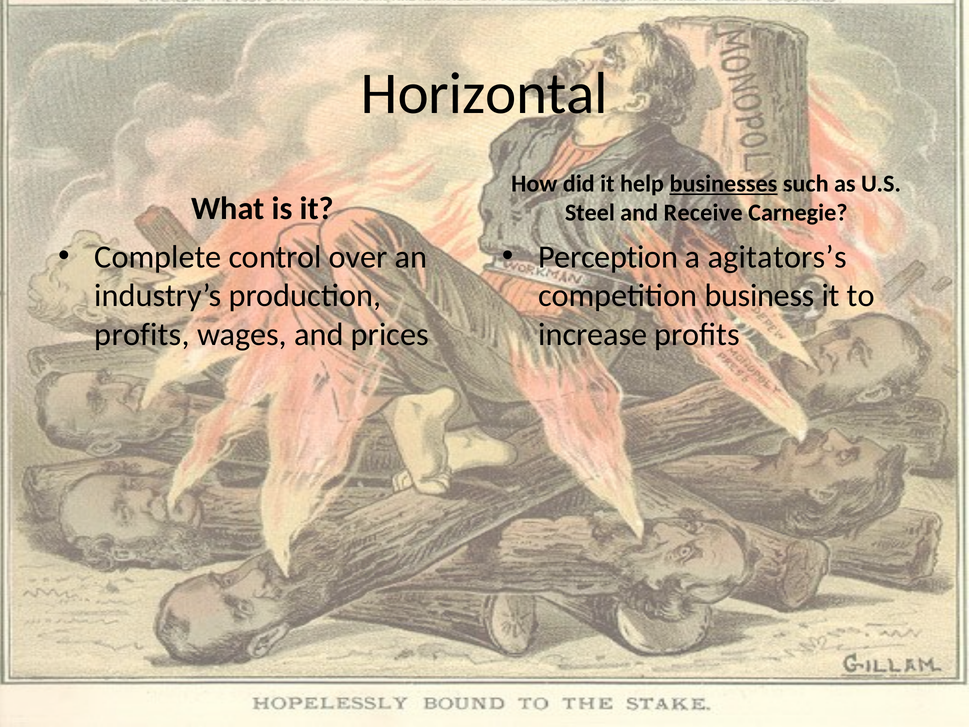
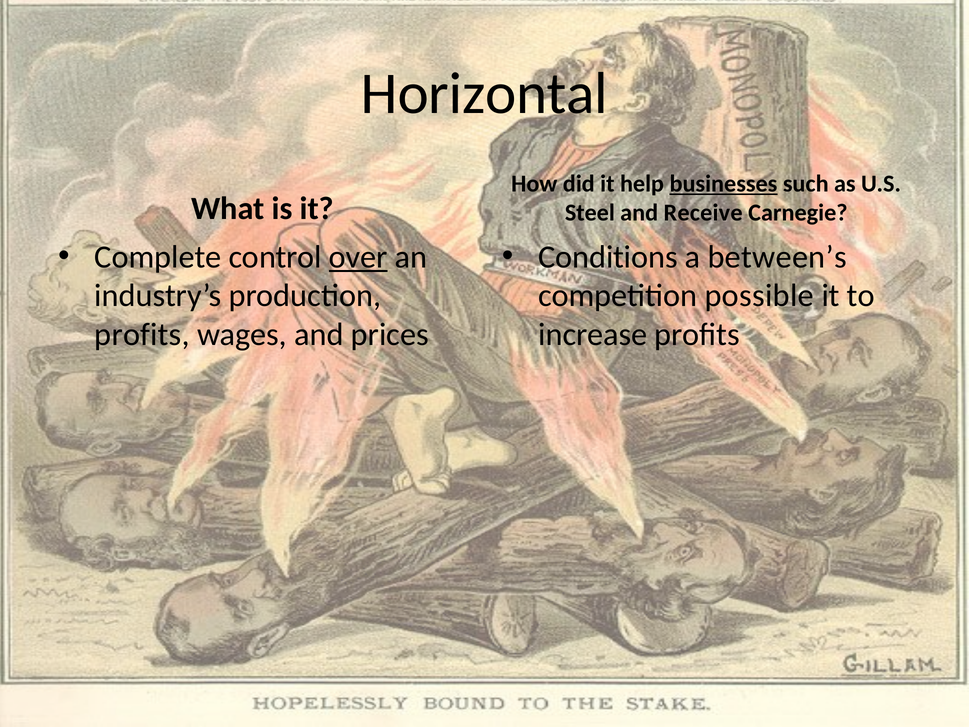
over underline: none -> present (358, 257)
Perception: Perception -> Conditions (608, 257)
agitators’s: agitators’s -> between’s (777, 257)
business: business -> possible (759, 296)
